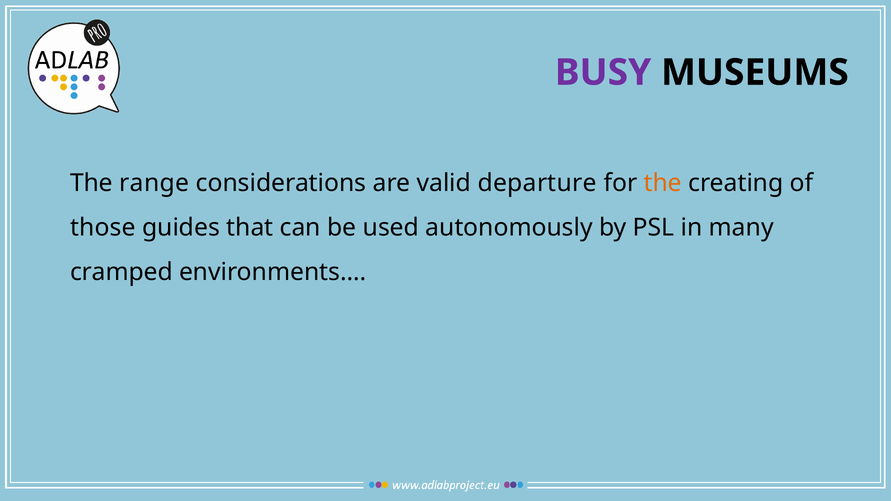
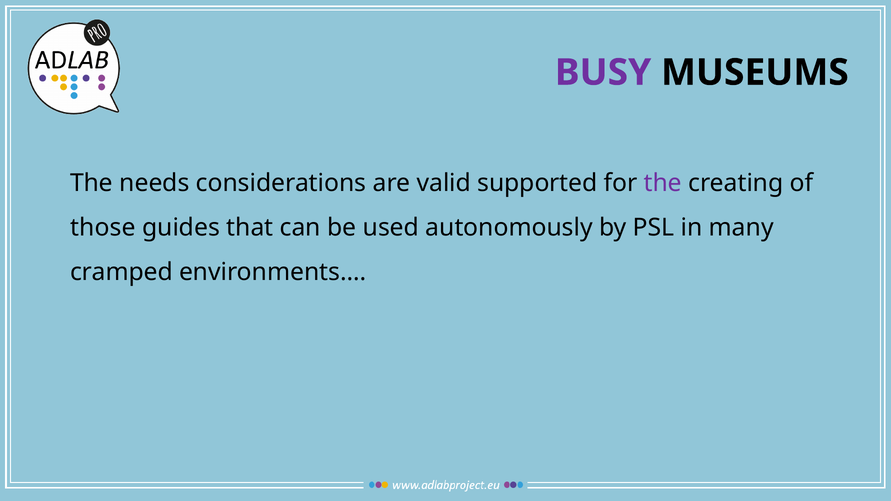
range: range -> needs (154, 183)
departure: departure -> supported (537, 183)
the colour: orange -> purple (663, 183)
